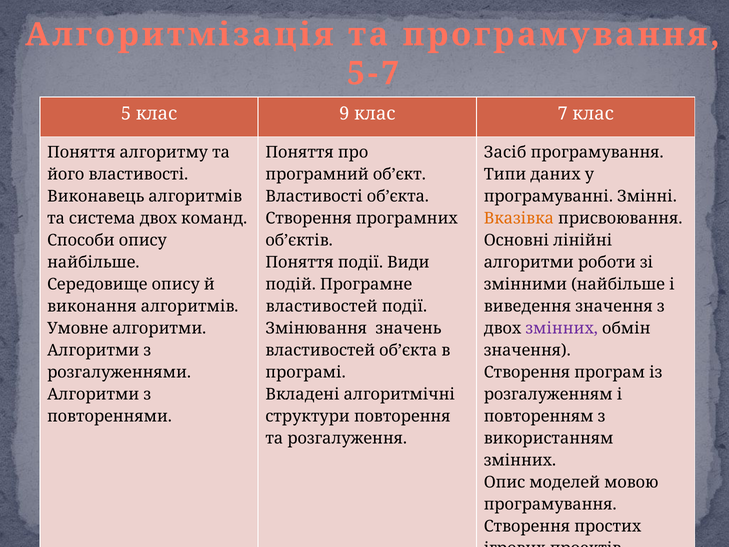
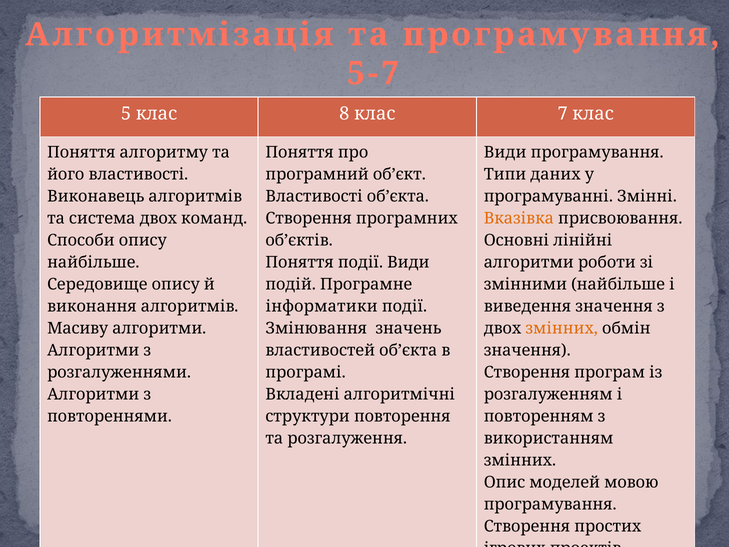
9: 9 -> 8 (344, 114)
Засіб: Засіб -> Види (505, 152)
властивостей: властивостей -> інформатики (322, 306)
Умовне: Умовне -> Масиву (78, 328)
змінних colour: purple -> orange (562, 328)
